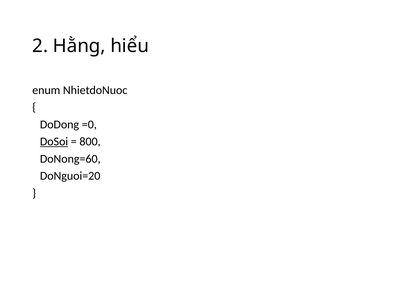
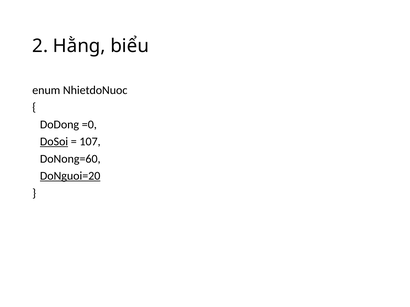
hiểu: hiểu -> biểu (130, 46)
800: 800 -> 107 (90, 142)
DoNguoi=20 underline: none -> present (70, 176)
